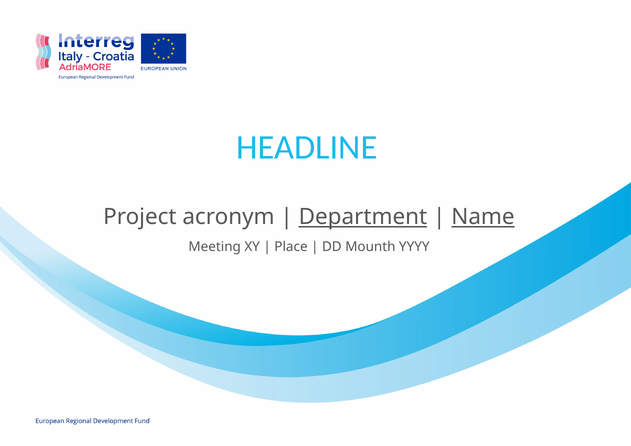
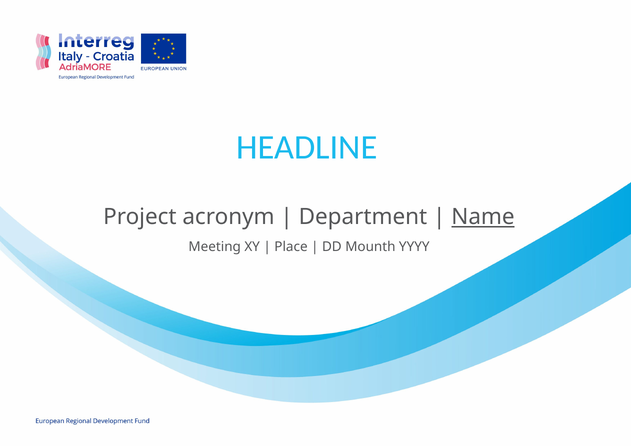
Department underline: present -> none (363, 217)
